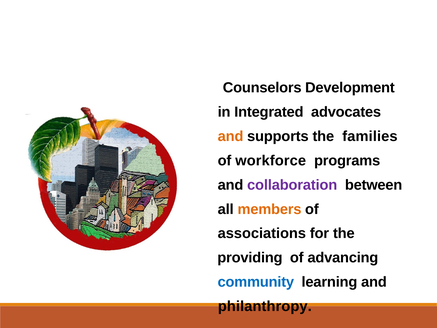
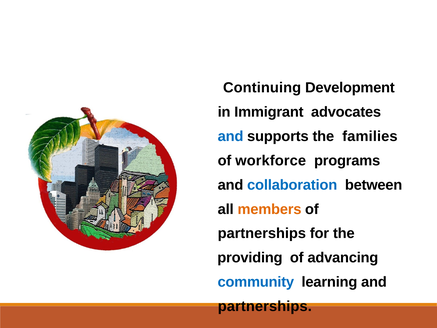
Counselors: Counselors -> Continuing (262, 88)
Integrated: Integrated -> Immigrant (269, 112)
and colour: orange -> blue (231, 136)
collaboration colour: purple -> blue (292, 185)
associations: associations -> partnerships (262, 233)
philanthropy: philanthropy -> partnerships (265, 306)
